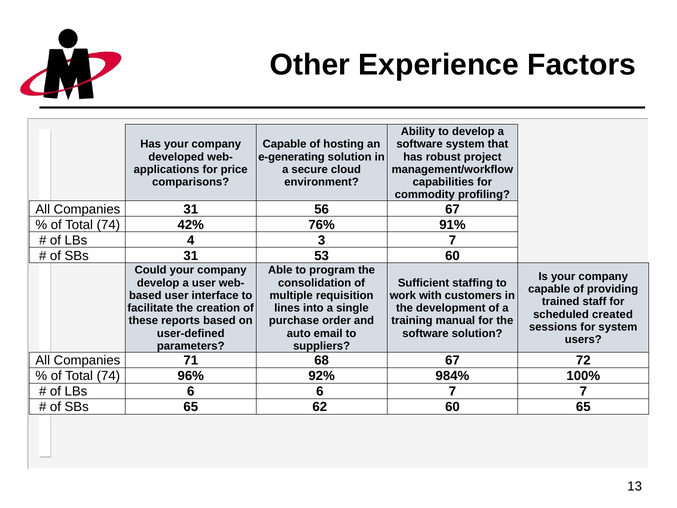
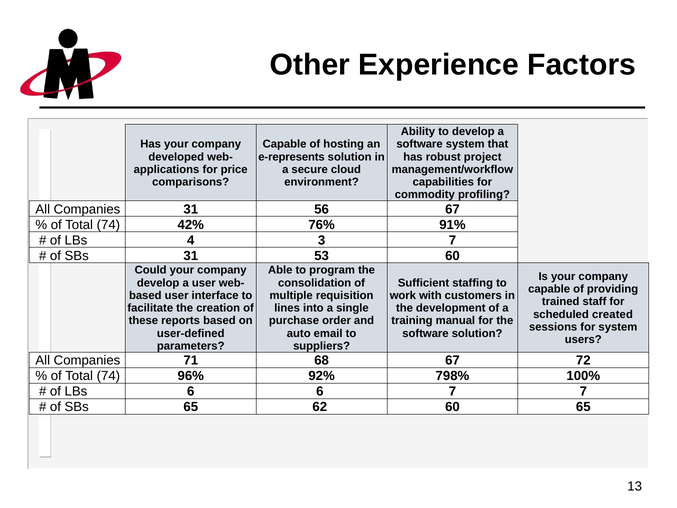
e-generating: e-generating -> e-represents (292, 157)
984%: 984% -> 798% (452, 376)
